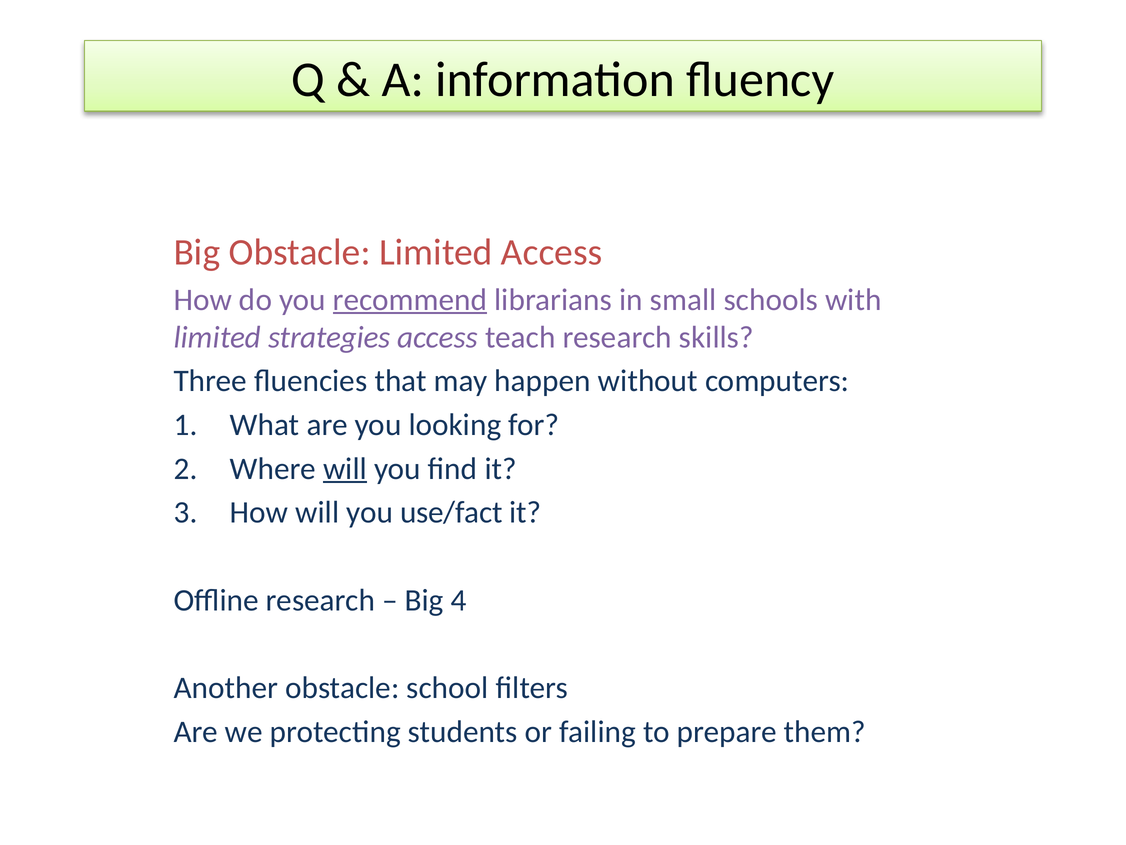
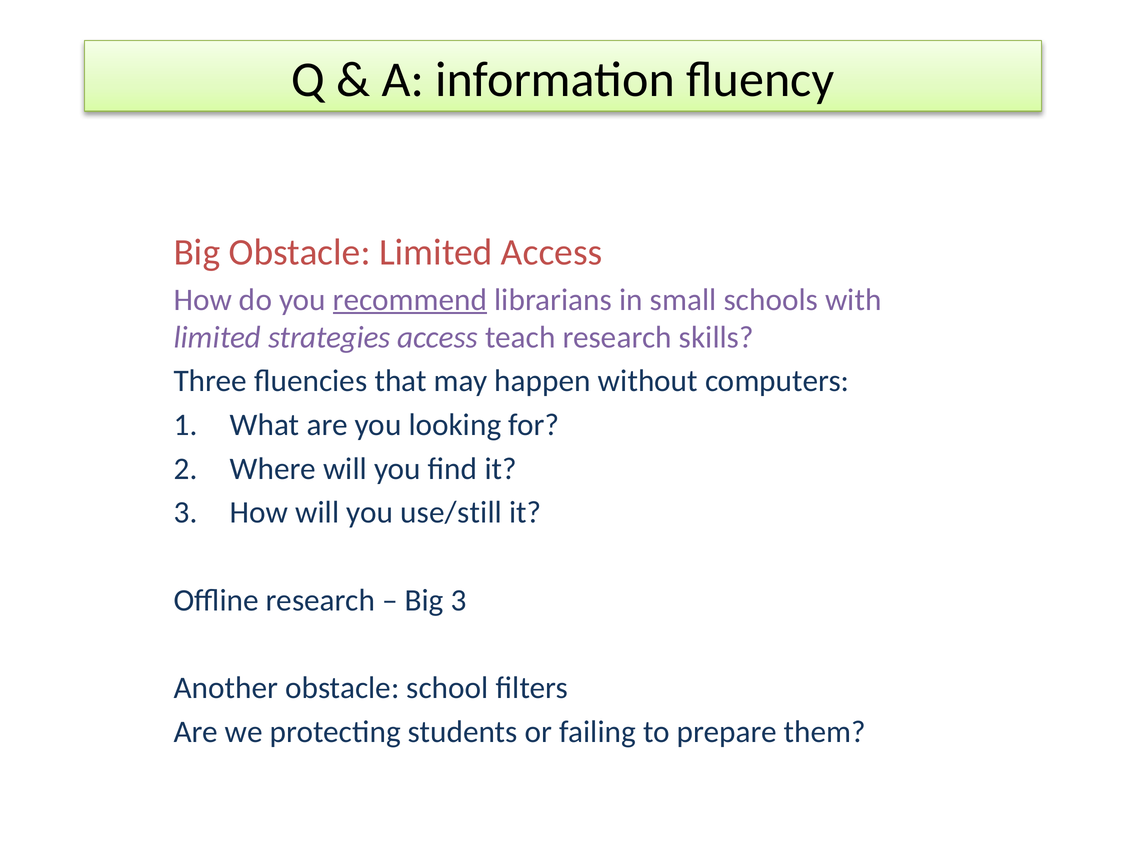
will underline: present -> none (345, 468)
use/fact: use/fact -> use/still (451, 512)
Big 4: 4 -> 3 (459, 600)
